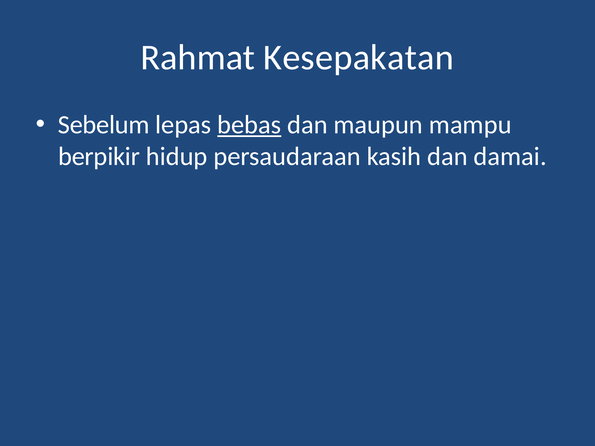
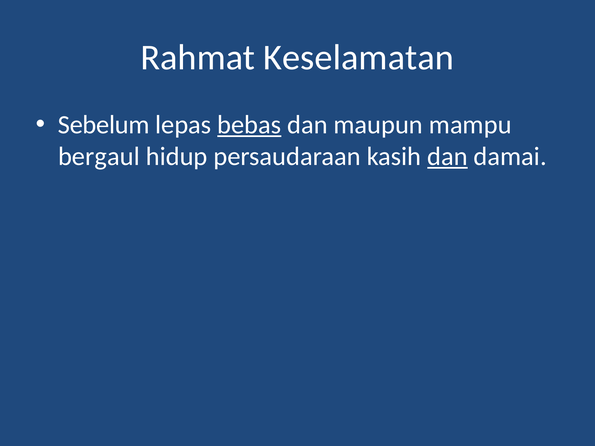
Kesepakatan: Kesepakatan -> Keselamatan (359, 58)
berpikir: berpikir -> bergaul (99, 157)
dan underline: none -> present (447, 157)
